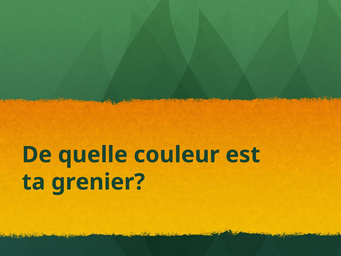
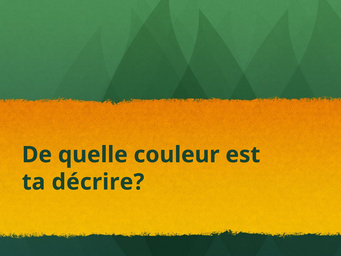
grenier: grenier -> décrire (98, 182)
